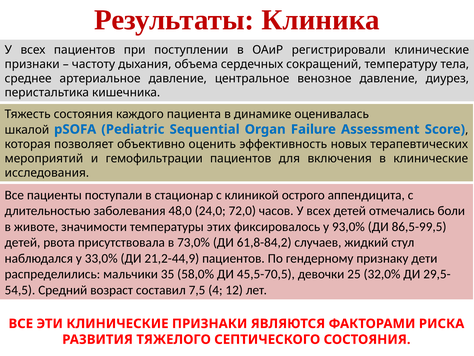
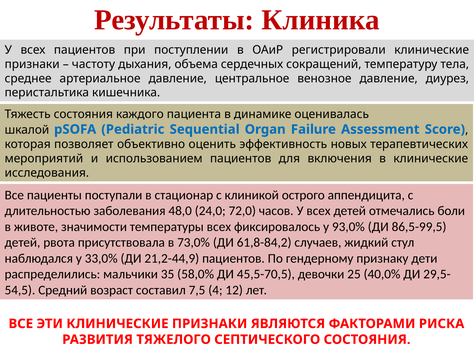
гемофильтрации: гемофильтрации -> использованием (154, 158)
температуры этих: этих -> всех (219, 226)
32,0%: 32,0% -> 40,0% (382, 274)
